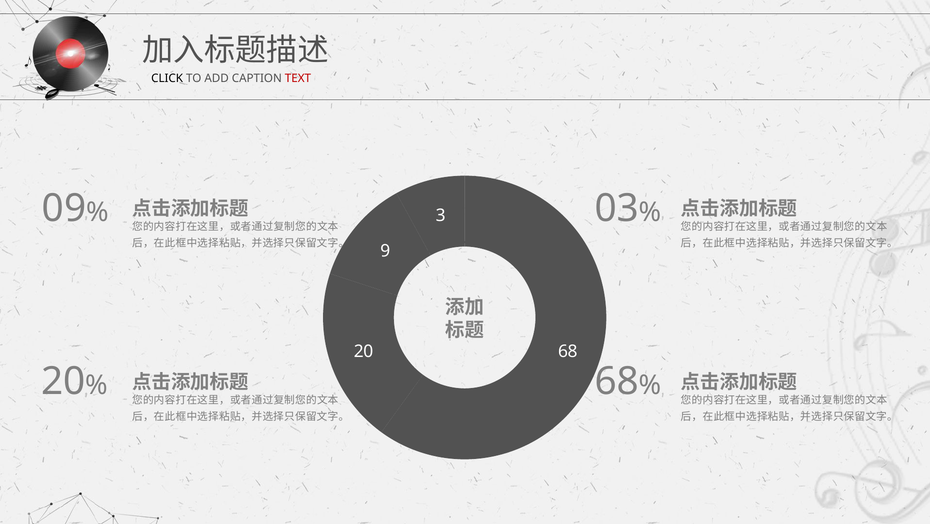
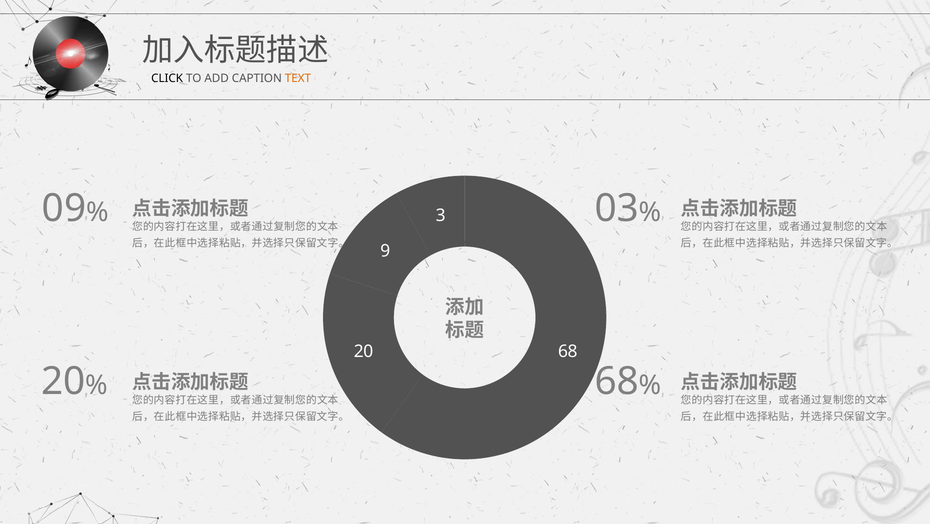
TEXT colour: red -> orange (298, 78)
